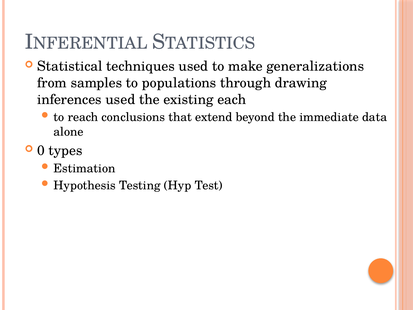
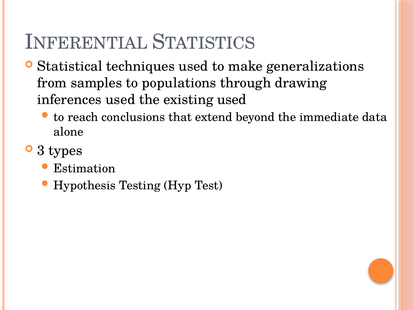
existing each: each -> used (232, 99)
0: 0 -> 3 (41, 151)
